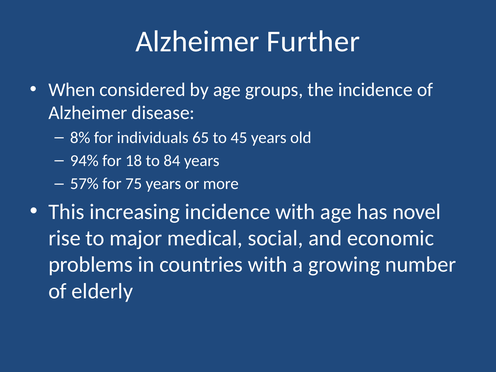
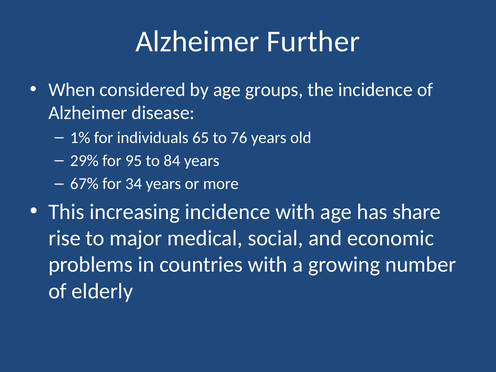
8%: 8% -> 1% (80, 138)
45: 45 -> 76 (239, 138)
94%: 94% -> 29% (84, 161)
18: 18 -> 95 (134, 161)
57%: 57% -> 67% (84, 184)
75: 75 -> 34 (134, 184)
novel: novel -> share (417, 212)
